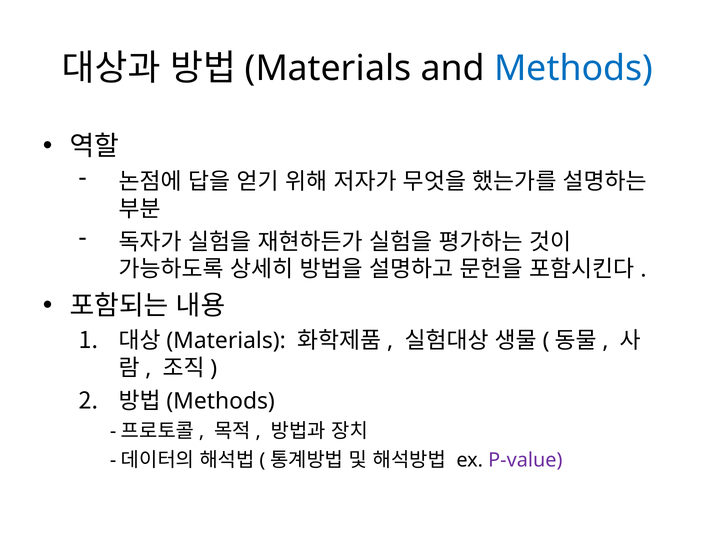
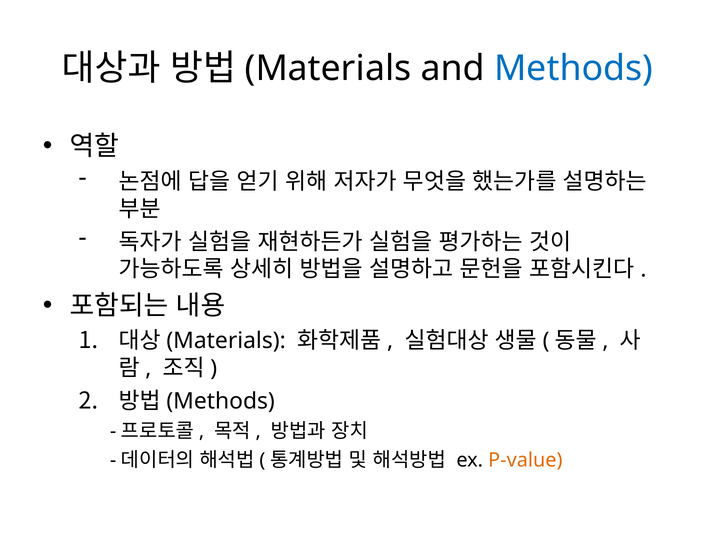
P-value colour: purple -> orange (525, 460)
